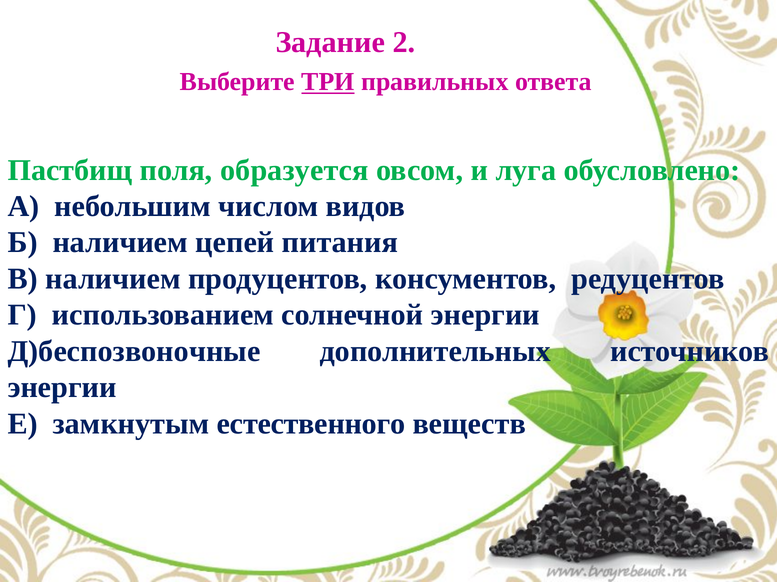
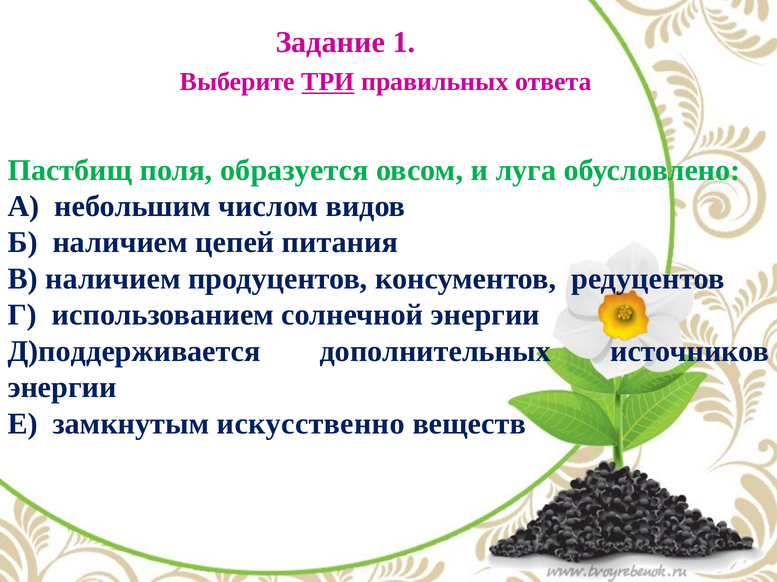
2: 2 -> 1 (404, 42)
Д)беспозвоночные: Д)беспозвоночные -> Д)поддерживается (134, 352)
естественного: естественного -> искусственно (311, 424)
